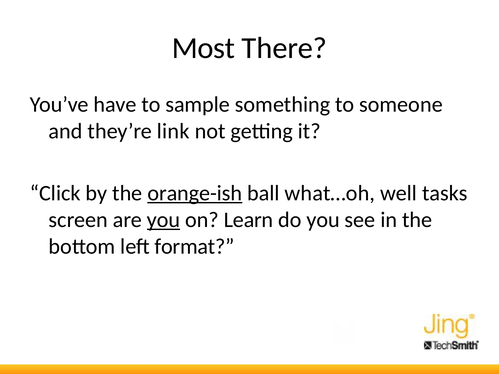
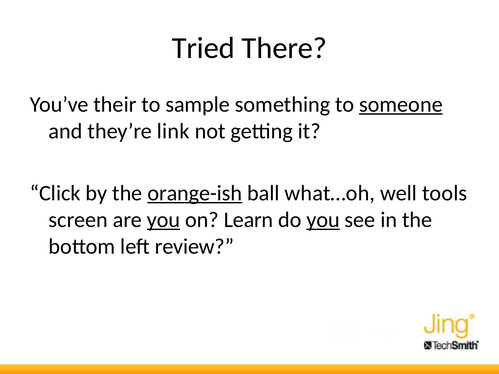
Most: Most -> Tried (203, 48)
have: have -> their (115, 105)
someone underline: none -> present (401, 105)
tasks: tasks -> tools (445, 193)
you underline: none -> present (323, 220)
format: format -> review (194, 247)
